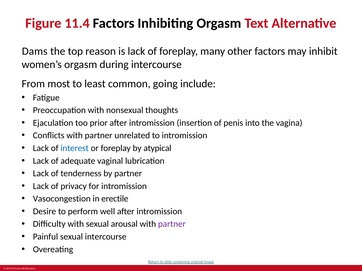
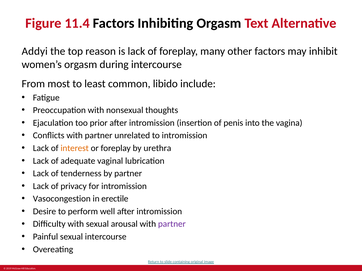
Dams: Dams -> Addyi (35, 51)
going: going -> libido (165, 84)
interest colour: blue -> orange (75, 148)
atypical: atypical -> urethra (157, 148)
